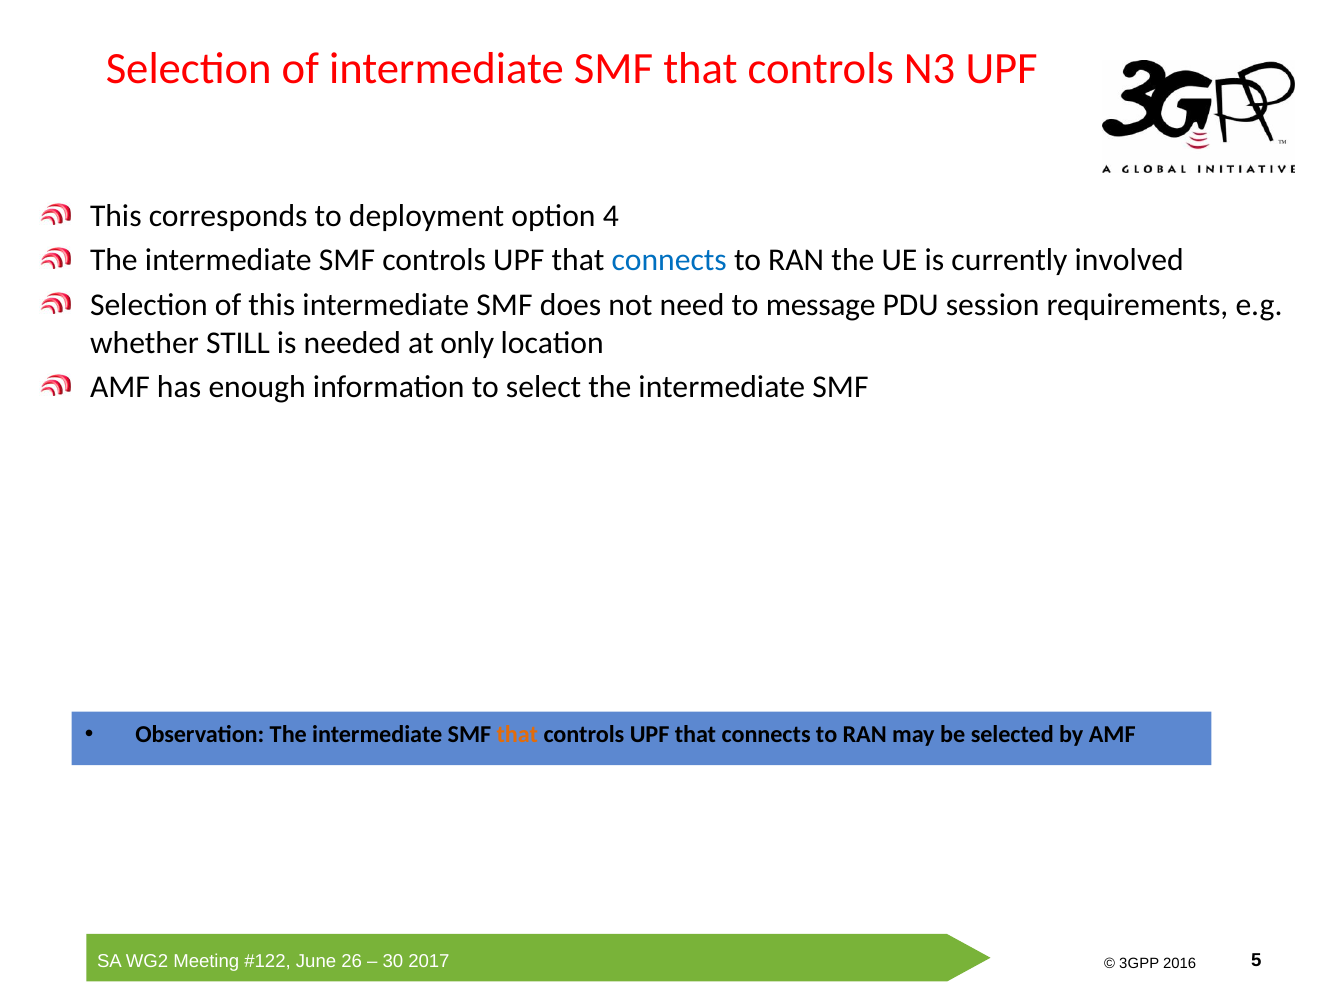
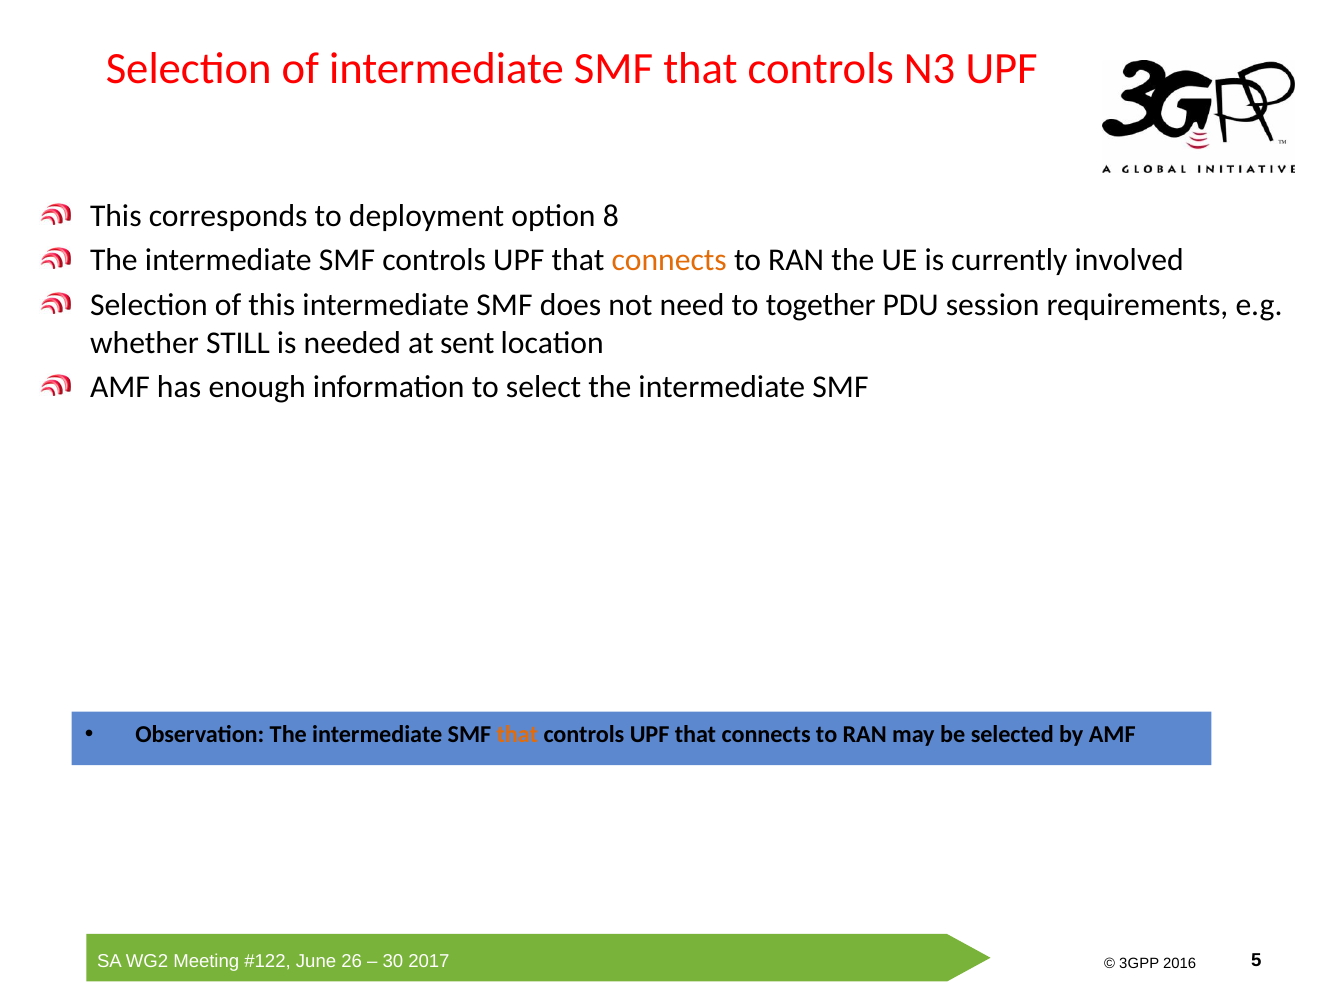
4: 4 -> 8 (611, 216)
connects colour: blue -> orange (669, 260)
message: message -> together (821, 305)
only: only -> sent (467, 343)
